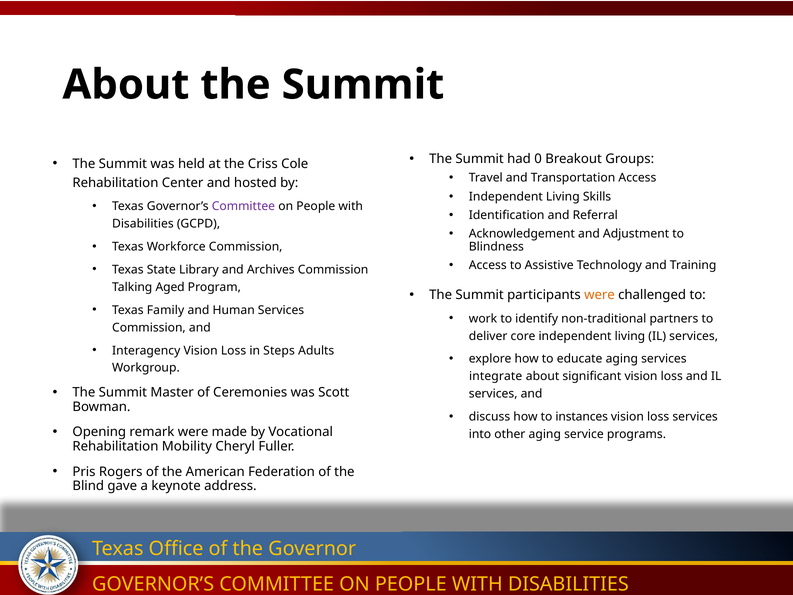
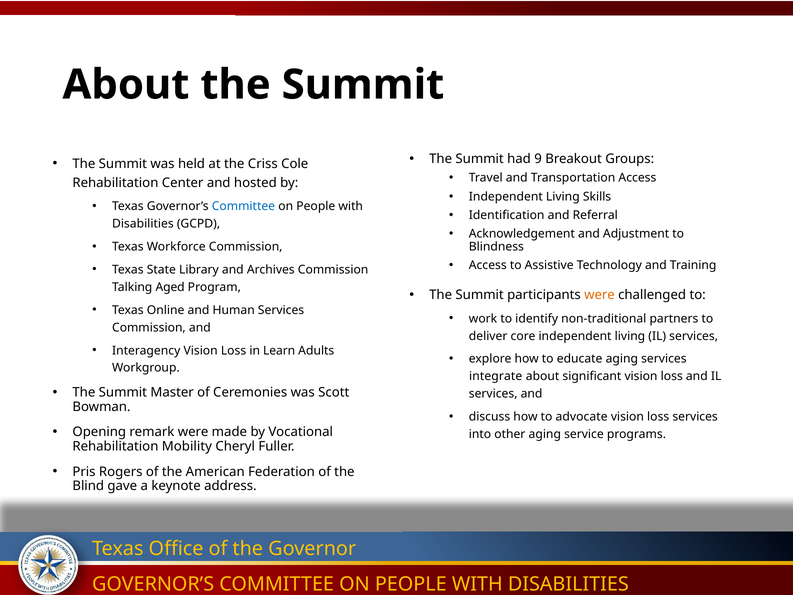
0: 0 -> 9 (538, 159)
Committee colour: purple -> blue (243, 206)
Family: Family -> Online (166, 310)
Steps: Steps -> Learn (279, 350)
instances: instances -> advocate (582, 417)
